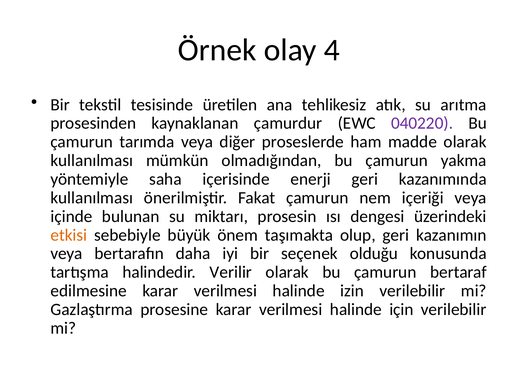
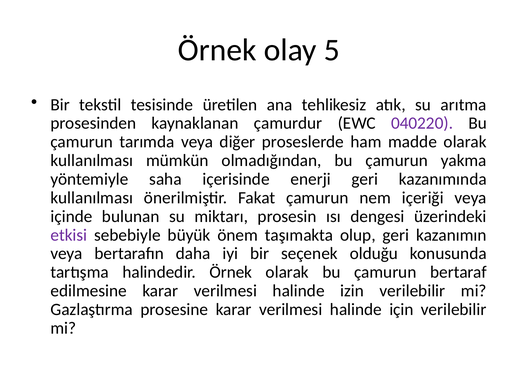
4: 4 -> 5 (332, 50)
etkisi colour: orange -> purple (69, 235)
halindedir Verilir: Verilir -> Örnek (231, 273)
